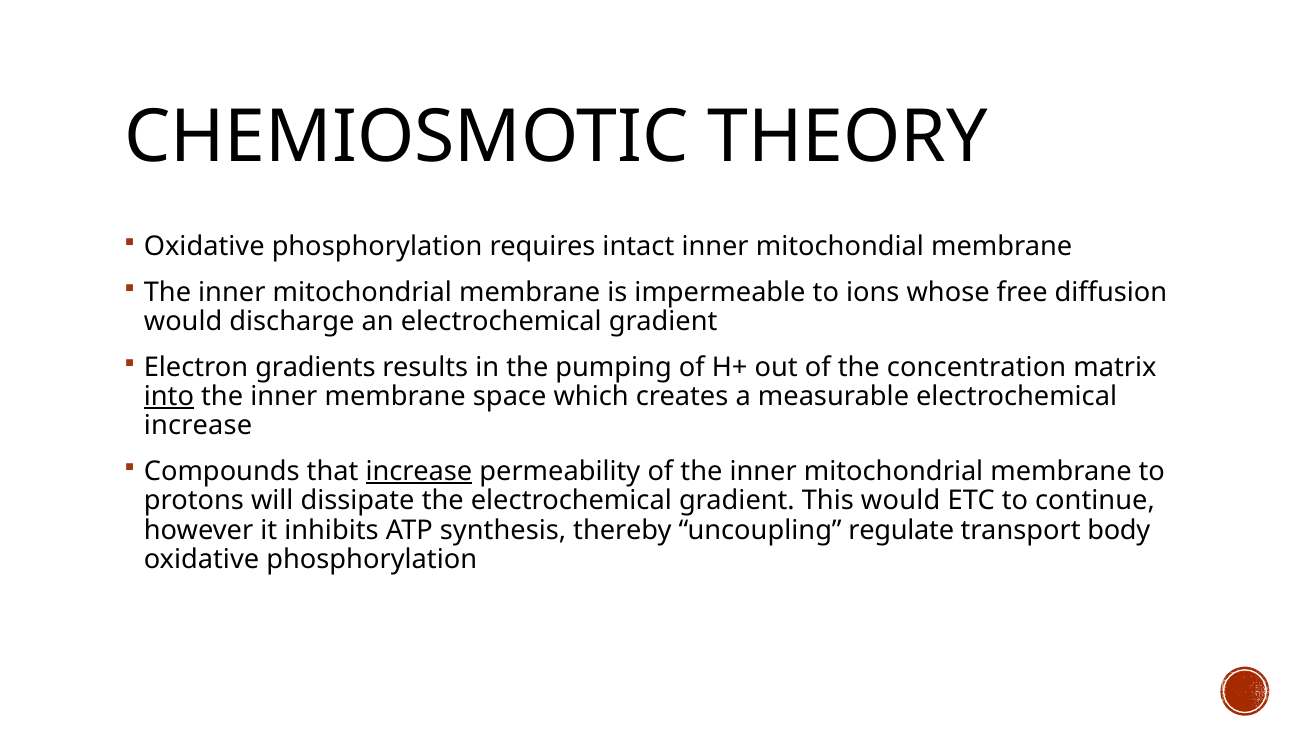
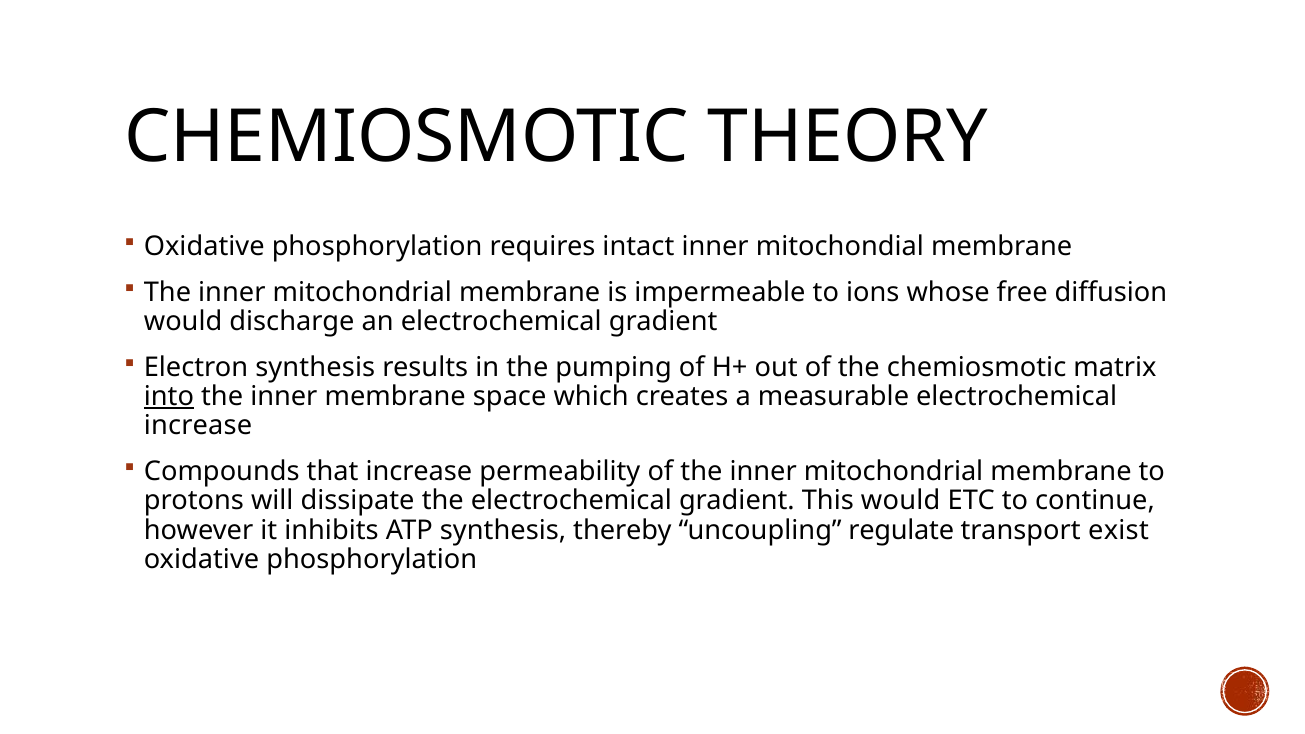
Electron gradients: gradients -> synthesis (315, 367)
the concentration: concentration -> chemiosmotic (977, 367)
increase underline: present -> none (419, 472)
body: body -> exist (1119, 530)
